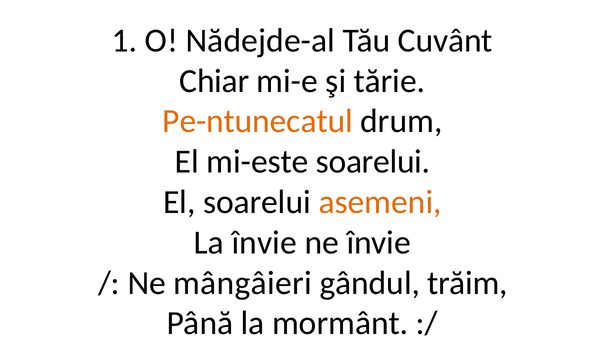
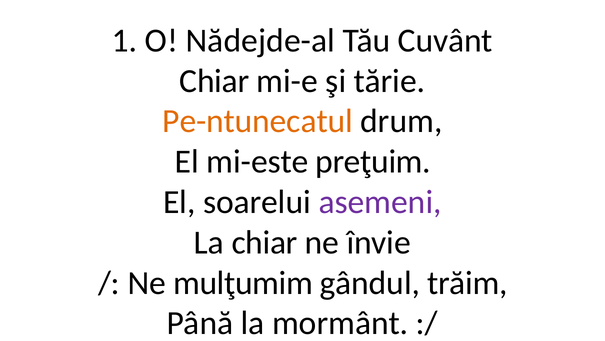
mi-este soarelui: soarelui -> preţuim (373, 161)
asemeni colour: orange -> purple (380, 202)
La învie: învie -> chiar (265, 242)
mângâieri: mângâieri -> mulţumim (243, 282)
